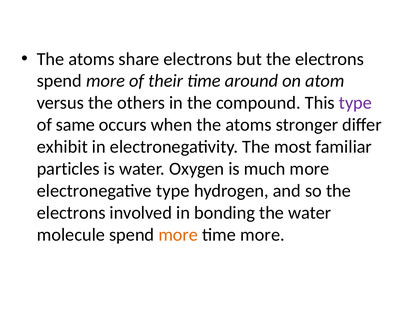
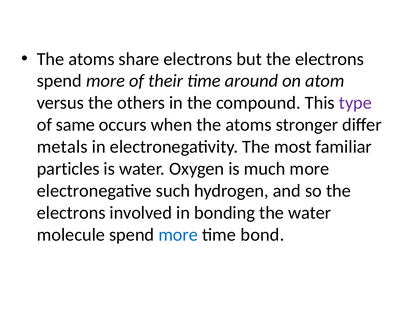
exhibit: exhibit -> metals (62, 147)
electronegative type: type -> such (173, 191)
more colour: orange -> blue (178, 235)
time more: more -> bond (262, 235)
